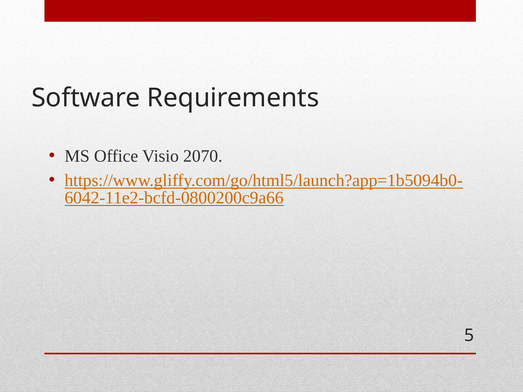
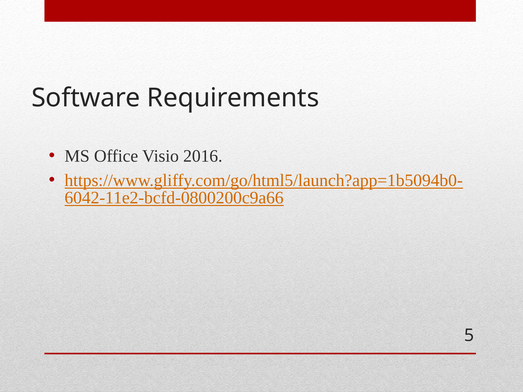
2070: 2070 -> 2016 (203, 156)
